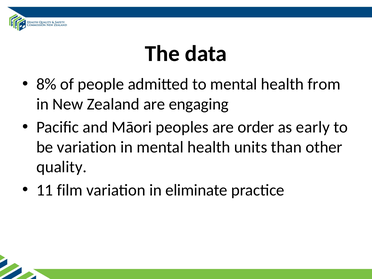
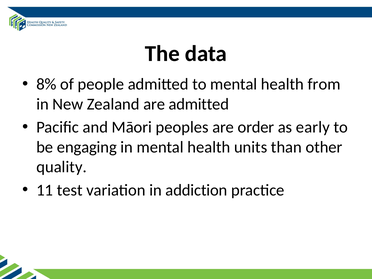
are engaging: engaging -> admitted (199, 104)
be variation: variation -> engaging (87, 147)
film: film -> test (70, 190)
eliminate: eliminate -> addiction (196, 190)
